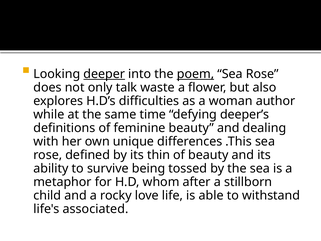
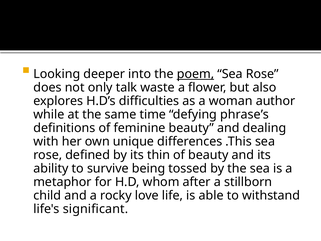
deeper underline: present -> none (104, 74)
deeper’s: deeper’s -> phrase’s (245, 114)
associated: associated -> significant (95, 209)
